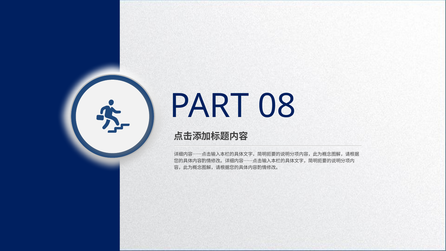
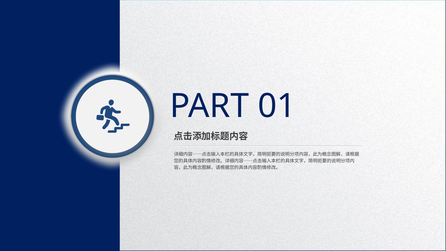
08: 08 -> 01 (277, 106)
